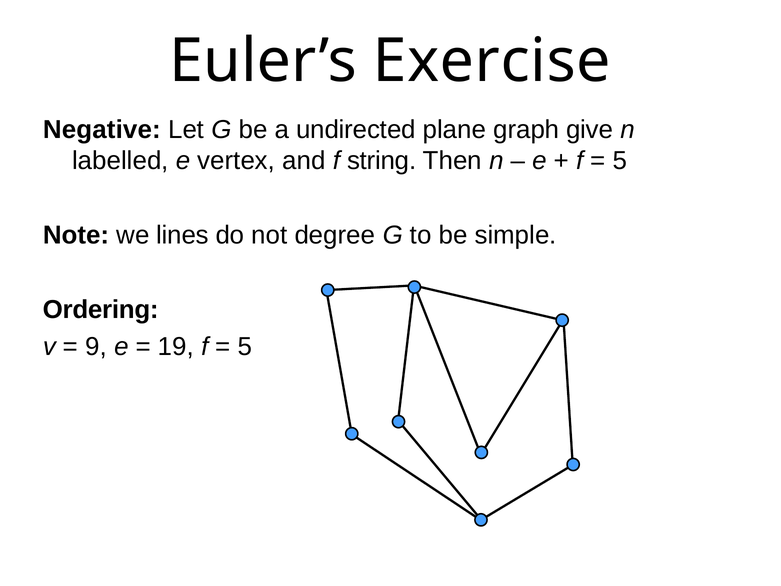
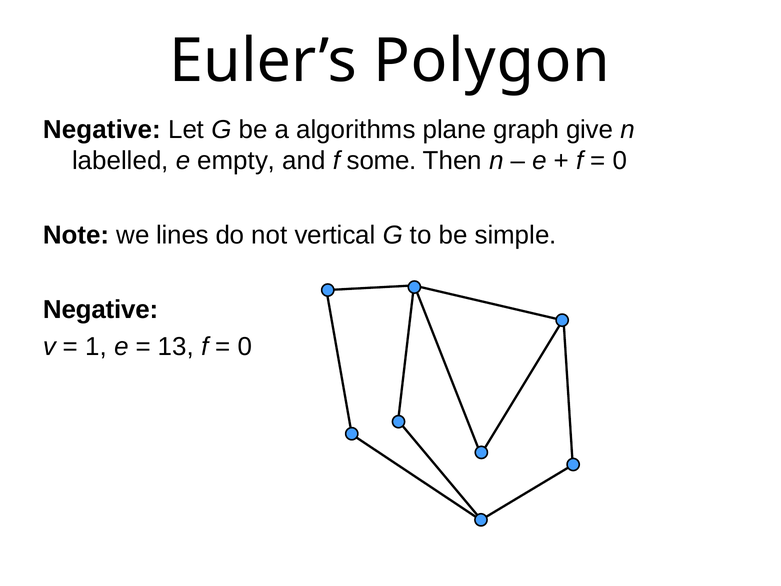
Exercise: Exercise -> Polygon (492, 61)
undirected: undirected -> algorithms (356, 130)
vertex: vertex -> empty (236, 161)
string: string -> some (382, 161)
5: 5 -> 0 (620, 161)
degree: degree -> vertical (335, 235)
Ordering: Ordering -> Negative (101, 310)
9: 9 -> 1 (96, 347)
19: 19 -> 13 (176, 347)
5: 5 -> 0 (245, 347)
